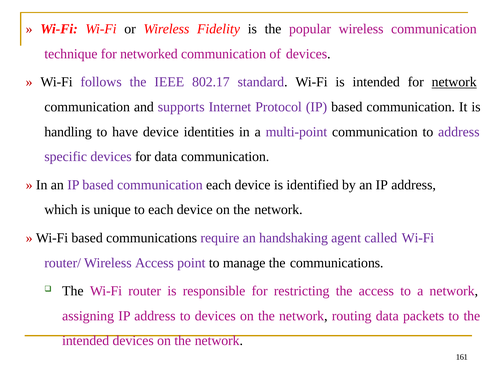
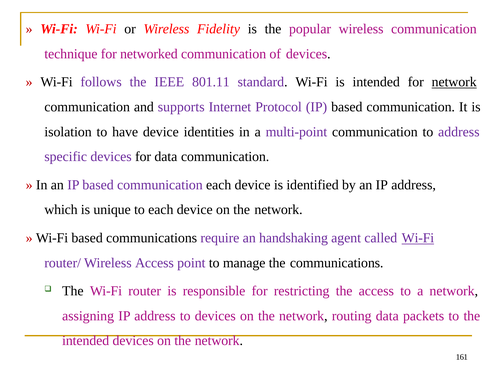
802.17: 802.17 -> 801.11 (211, 82)
handling: handling -> isolation (68, 132)
Wi-Fi underline: none -> present (418, 238)
